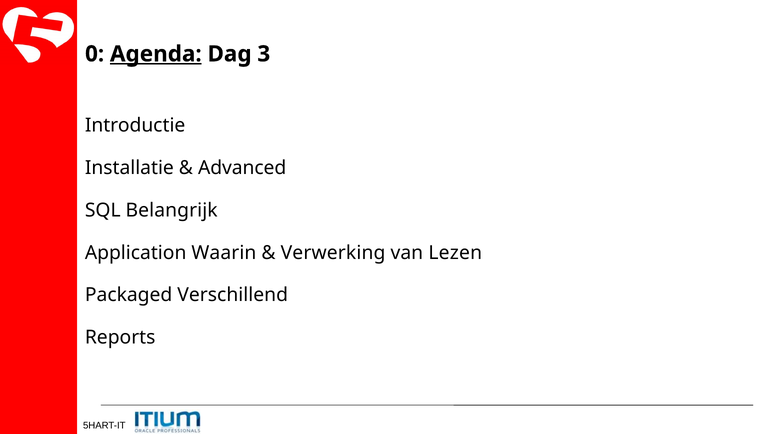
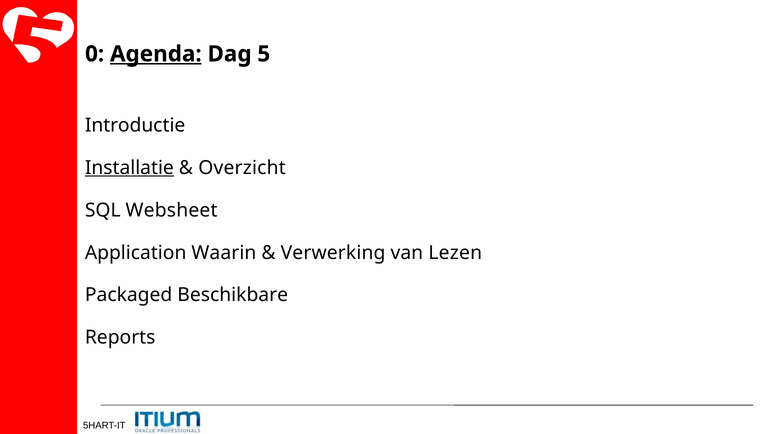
3: 3 -> 5 (264, 54)
Installatie underline: none -> present (129, 168)
Advanced: Advanced -> Overzicht (242, 168)
Belangrijk: Belangrijk -> Websheet (172, 210)
Verschillend: Verschillend -> Beschikbare (233, 295)
